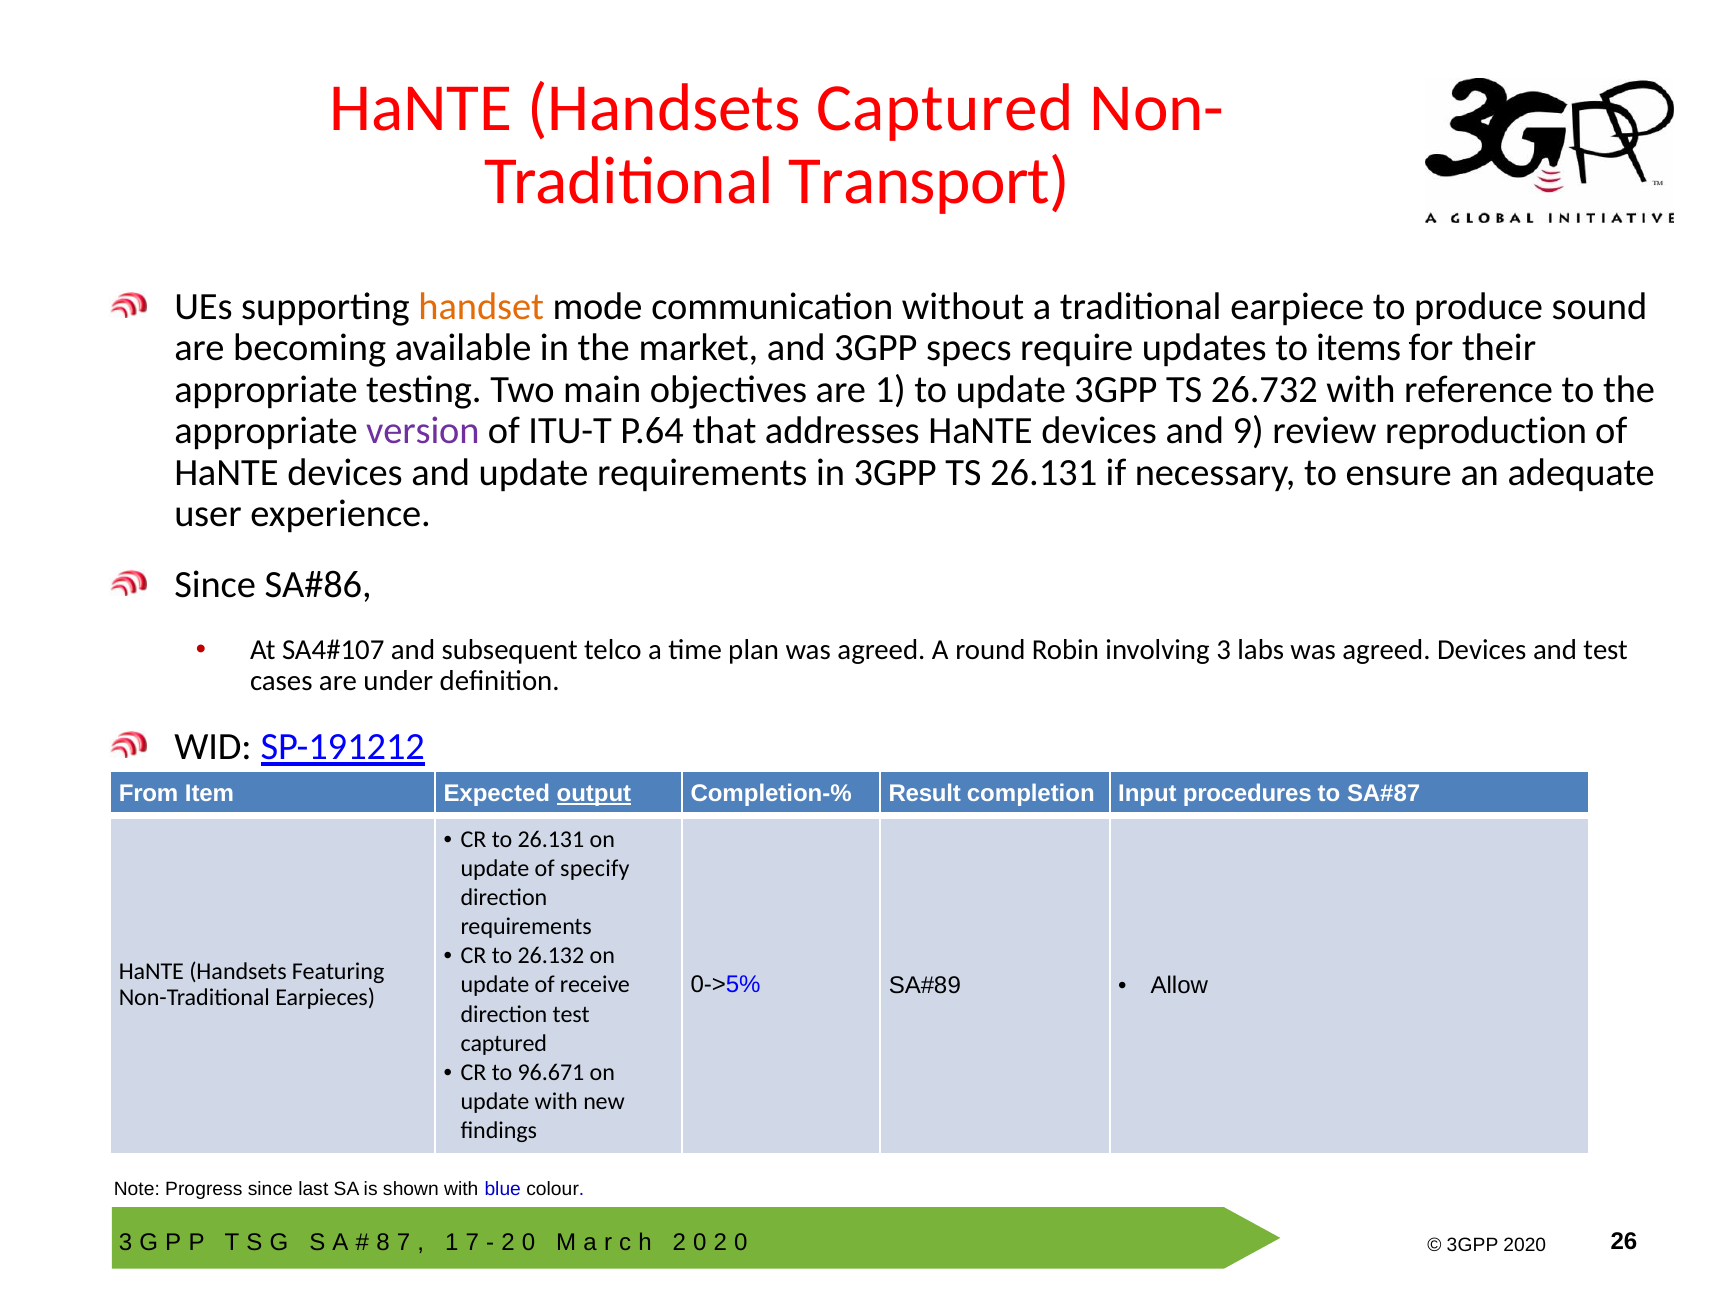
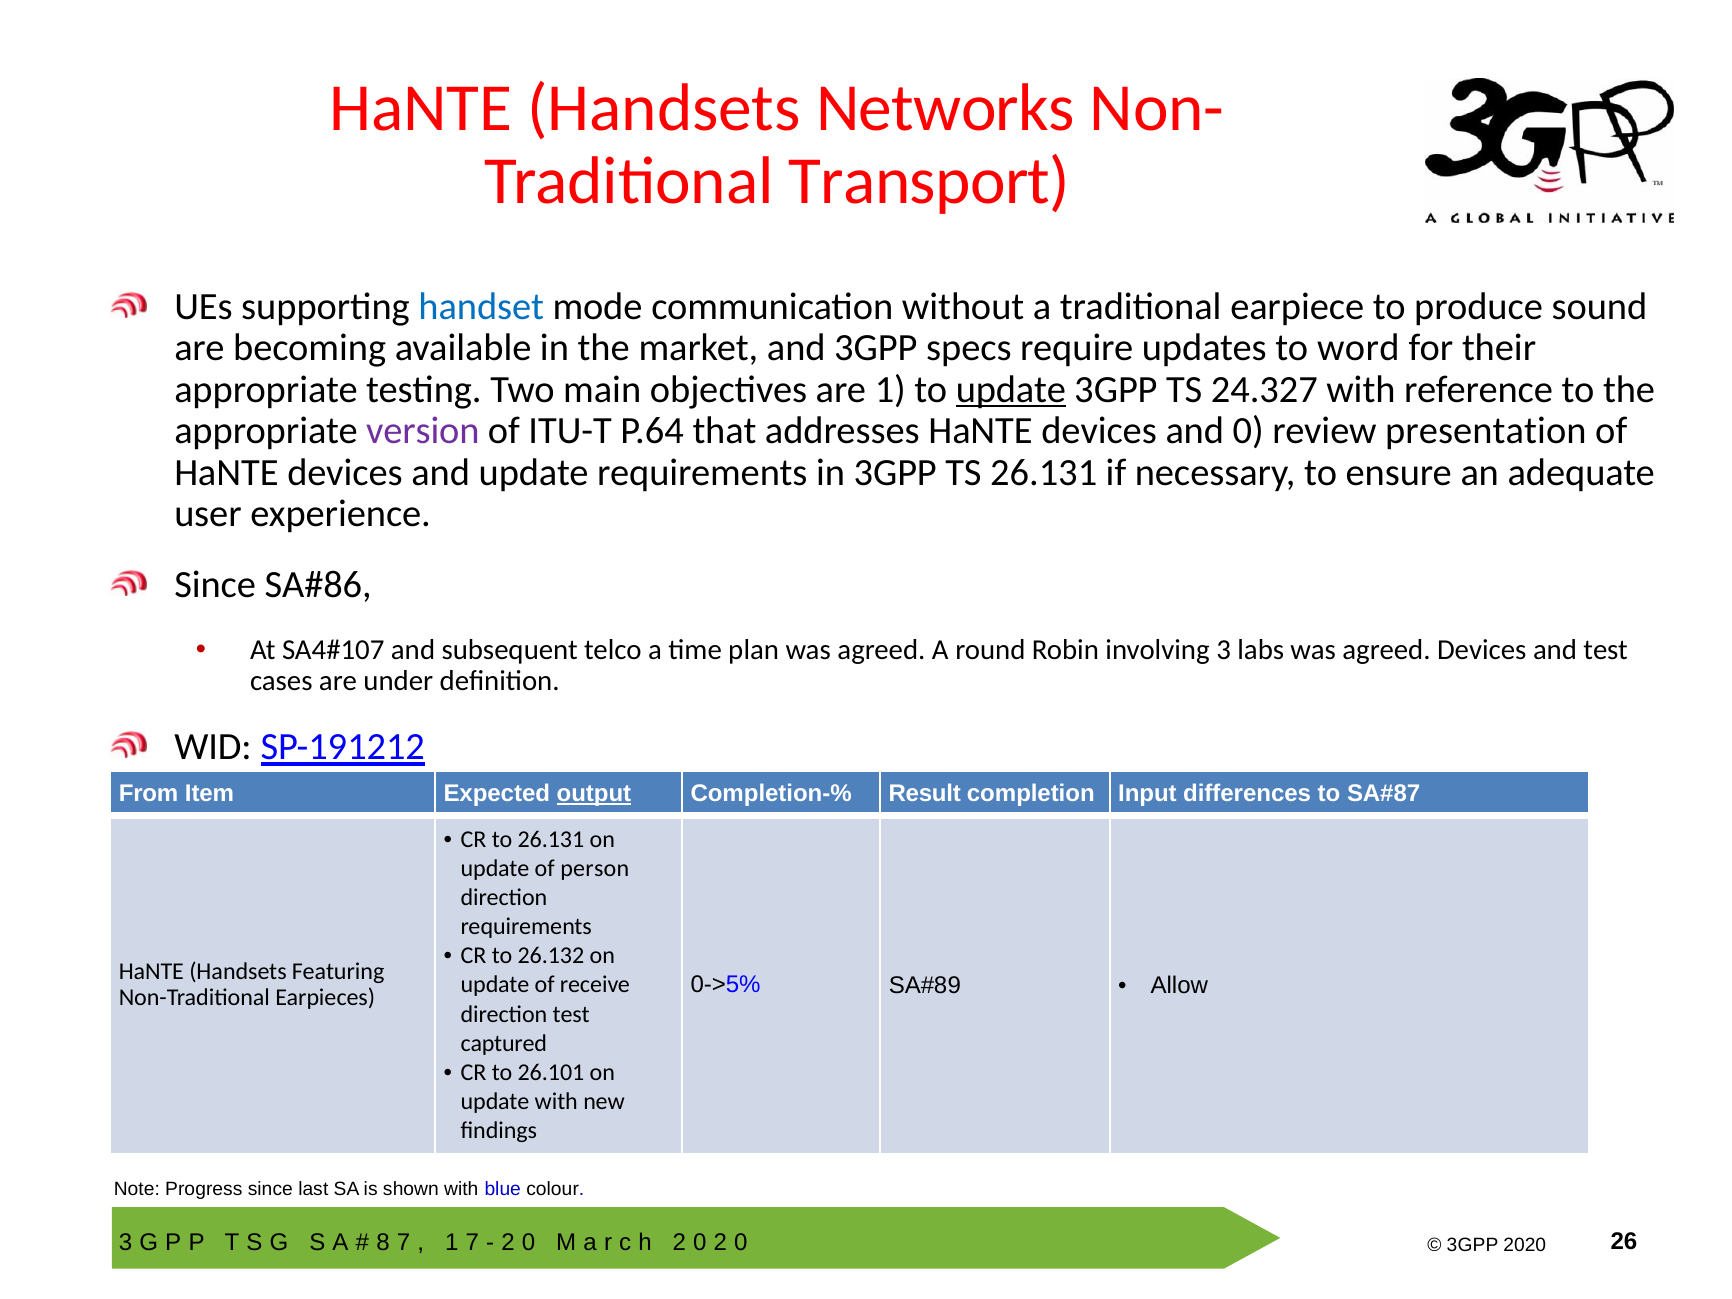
Handsets Captured: Captured -> Networks (946, 108)
handset colour: orange -> blue (481, 307)
items: items -> word (1358, 348)
update underline: none -> present (1011, 390)
26.732: 26.732 -> 24.327 (1264, 390)
and 9: 9 -> 0 (1248, 431)
reproduction: reproduction -> presentation (1486, 431)
procedures: procedures -> differences (1247, 794)
specify: specify -> person (595, 868)
96.671: 96.671 -> 26.101 (551, 1073)
